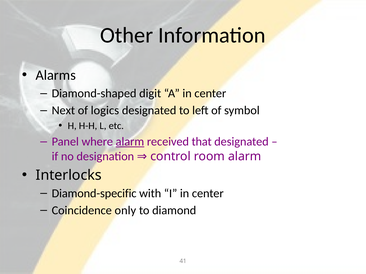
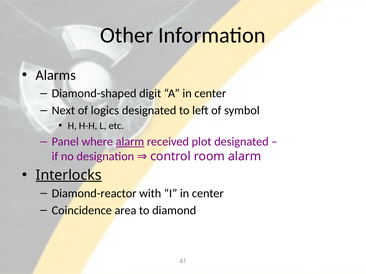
that: that -> plot (202, 142)
Interlocks underline: none -> present (69, 175)
Diamond-specific: Diamond-specific -> Diamond-reactor (94, 194)
only: only -> area (125, 211)
